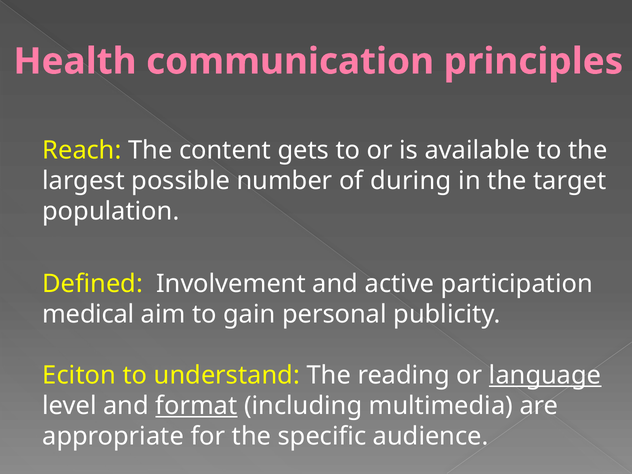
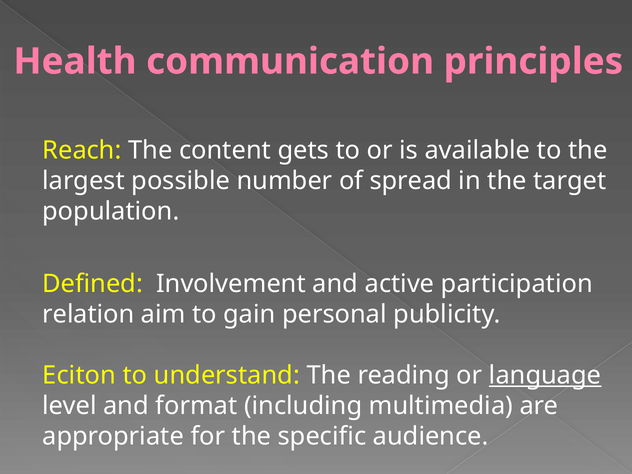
during: during -> spread (411, 181)
medical: medical -> relation (88, 314)
format underline: present -> none (196, 406)
